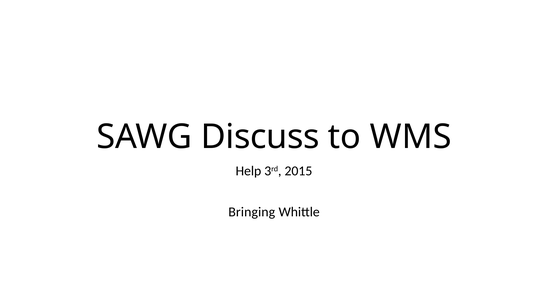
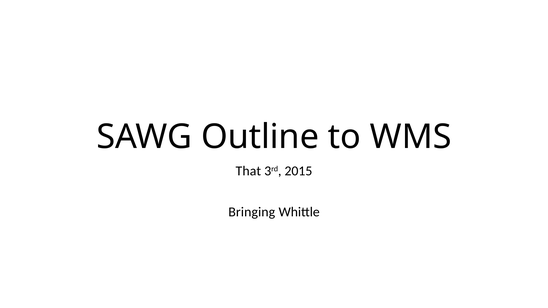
Discuss: Discuss -> Outline (260, 137)
Help: Help -> That (248, 171)
